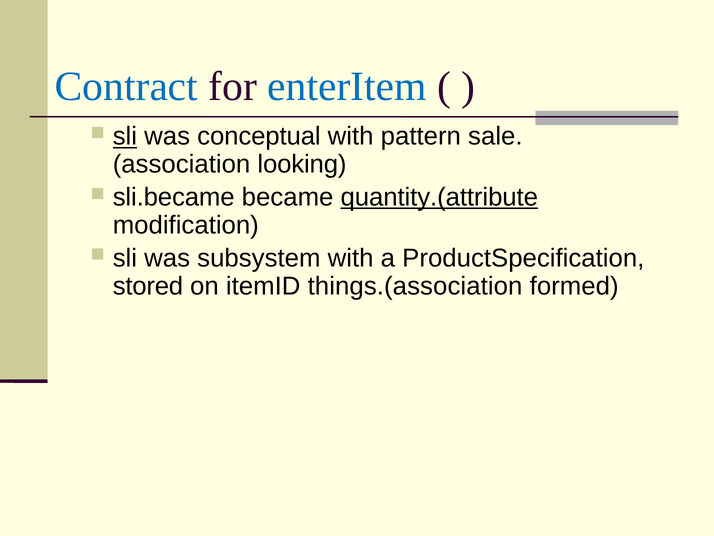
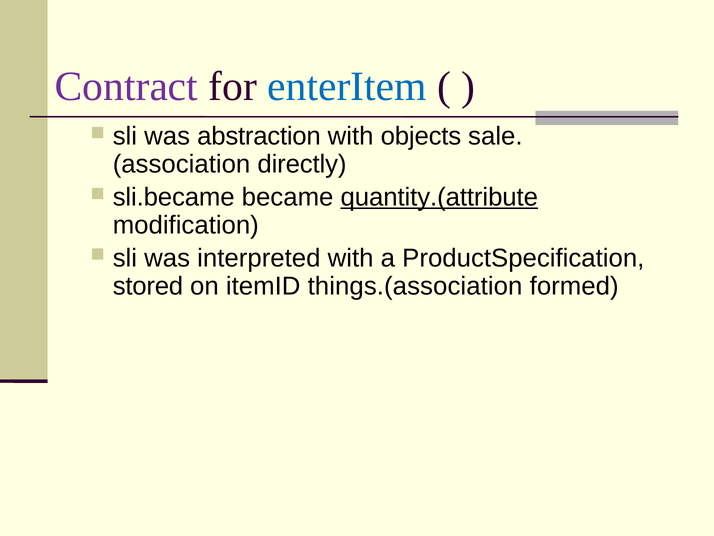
Contract colour: blue -> purple (126, 86)
sli underline: present -> none (125, 136)
conceptual: conceptual -> abstraction (259, 136)
pattern: pattern -> objects (421, 136)
looking: looking -> directly (302, 164)
subsystem: subsystem -> interpreted (259, 258)
